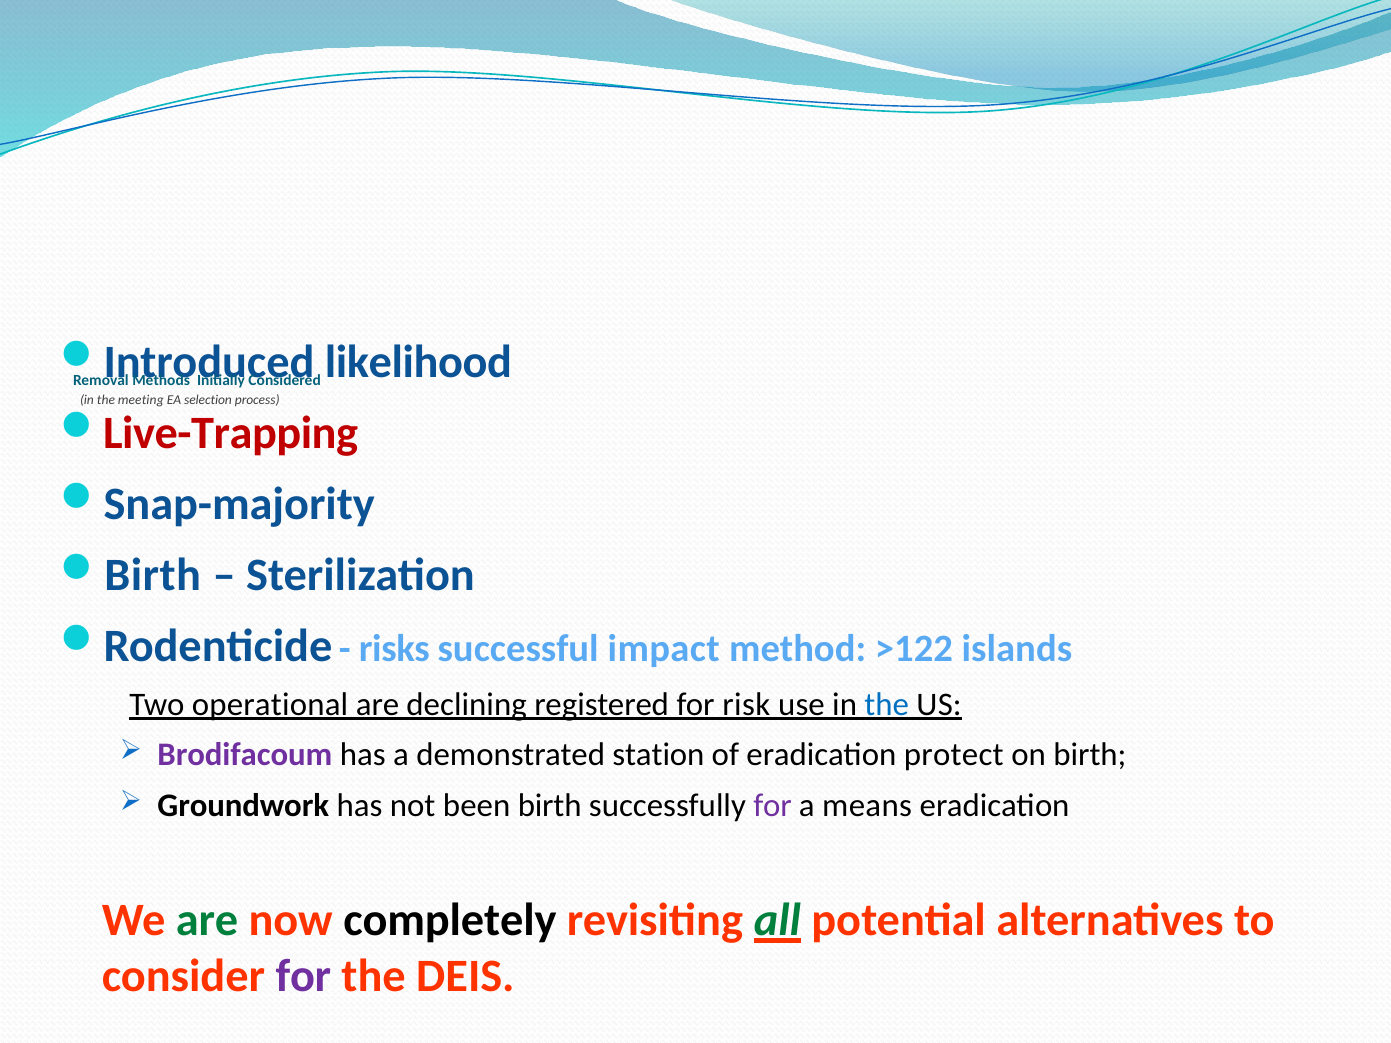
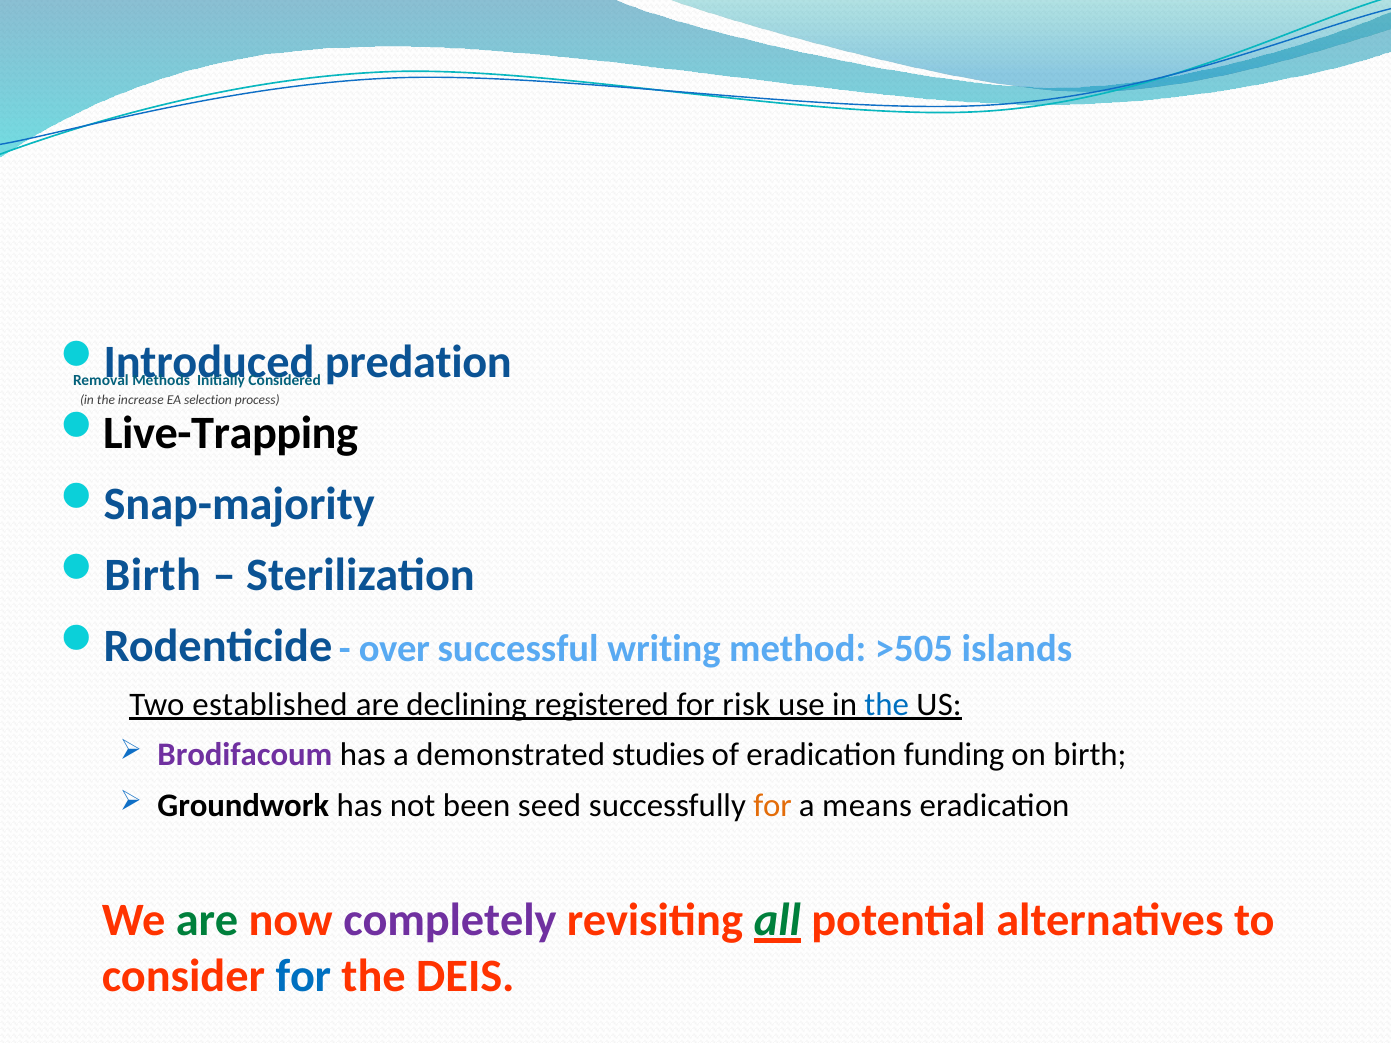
likelihood: likelihood -> predation (418, 363)
meeting: meeting -> increase (141, 400)
Live-Trapping colour: red -> black (231, 434)
risks: risks -> over (394, 649)
impact: impact -> writing (664, 649)
>122: >122 -> >505 (914, 649)
operational: operational -> established (270, 705)
station: station -> studies (658, 755)
protect: protect -> funding (954, 755)
been birth: birth -> seed (549, 806)
for colour: purple -> orange (773, 806)
completely colour: black -> purple (450, 921)
for colour: purple -> blue (303, 976)
